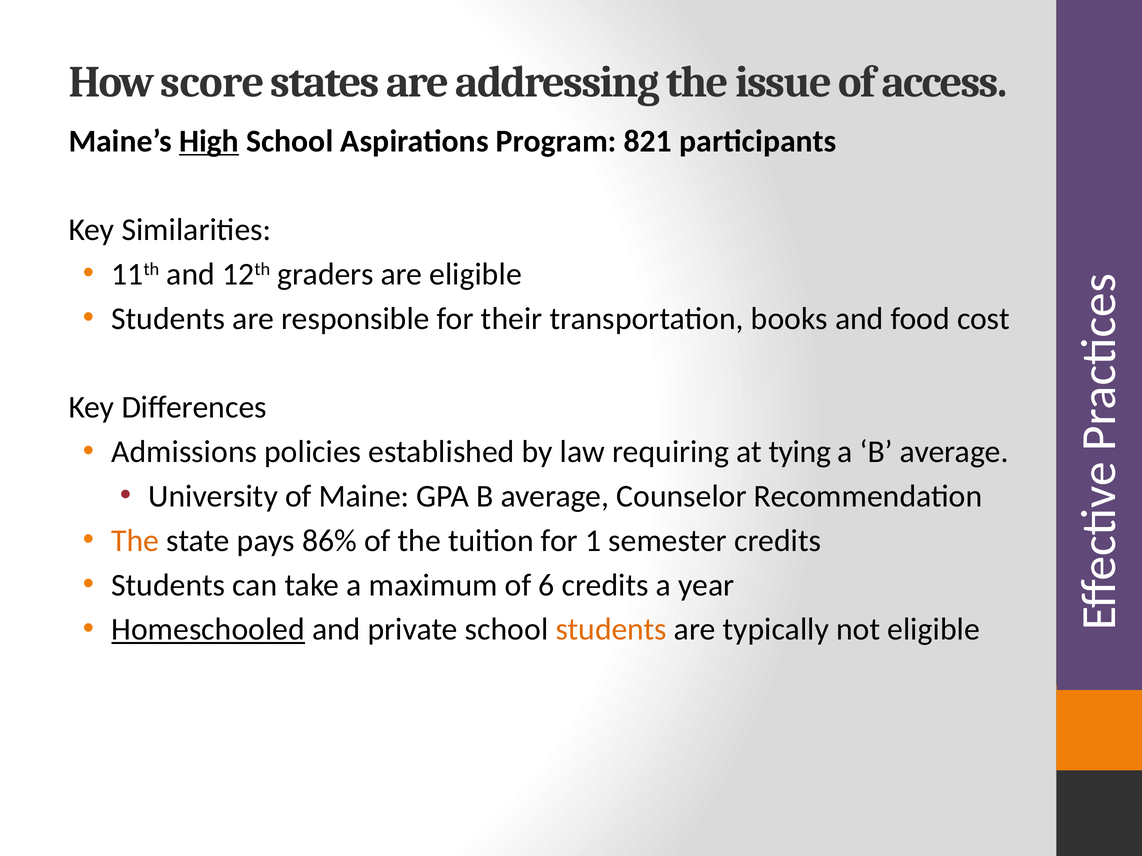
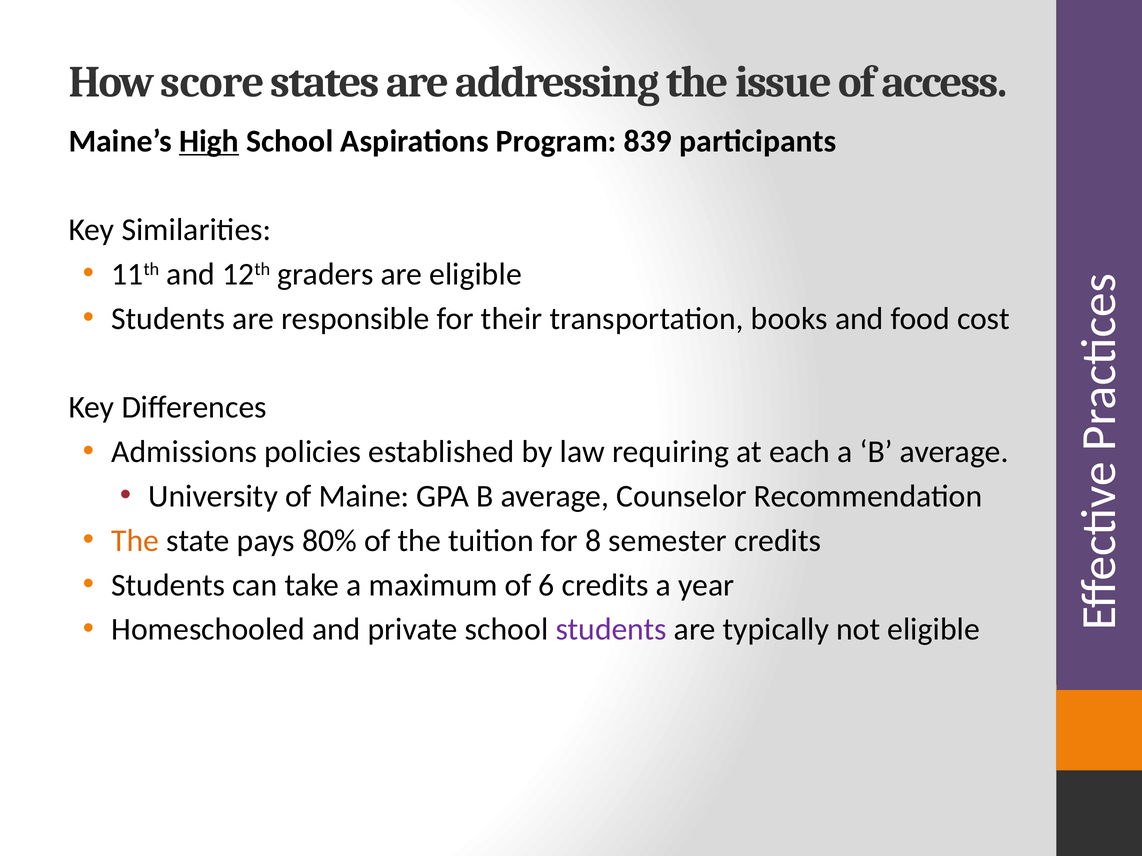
821: 821 -> 839 (648, 141)
tying: tying -> each (800, 452)
86%: 86% -> 80% (329, 541)
1: 1 -> 8 (593, 541)
Homeschooled underline: present -> none (208, 630)
students colour: orange -> purple (611, 630)
